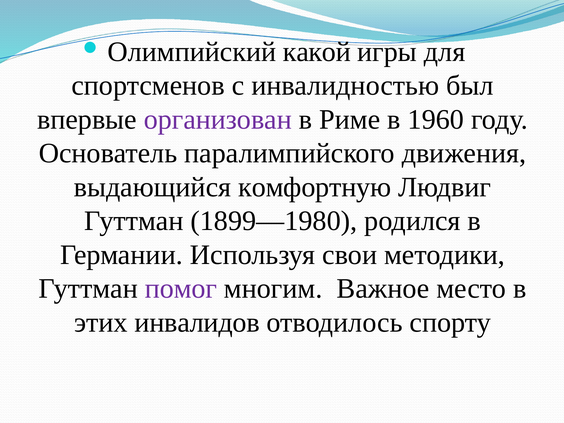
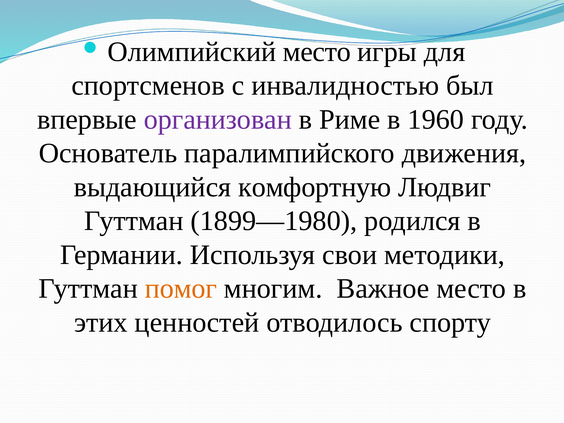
Олимпийский какой: какой -> место (317, 52)
помог colour: purple -> orange (181, 289)
инвалидов: инвалидов -> ценностей (197, 322)
